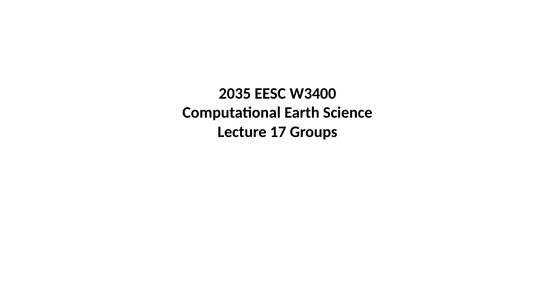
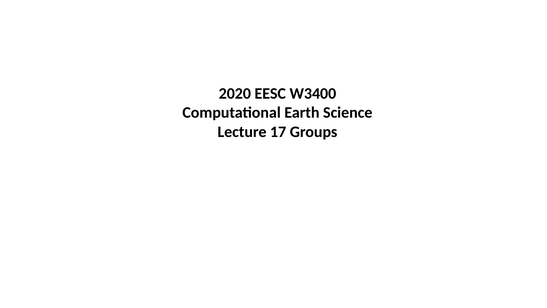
2035: 2035 -> 2020 (235, 93)
